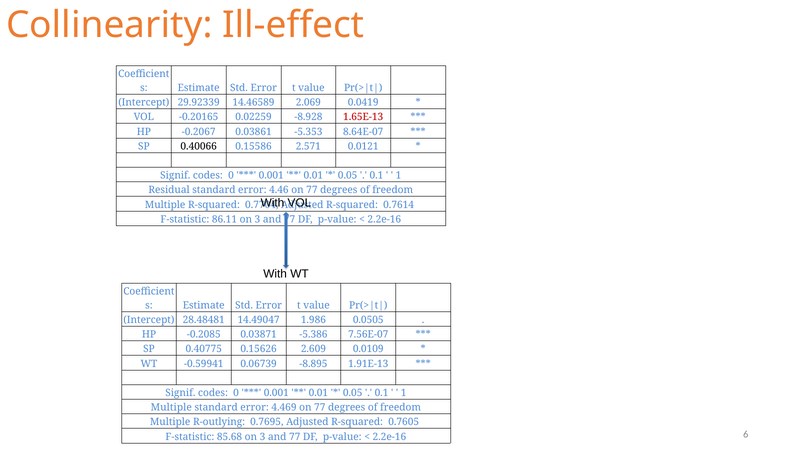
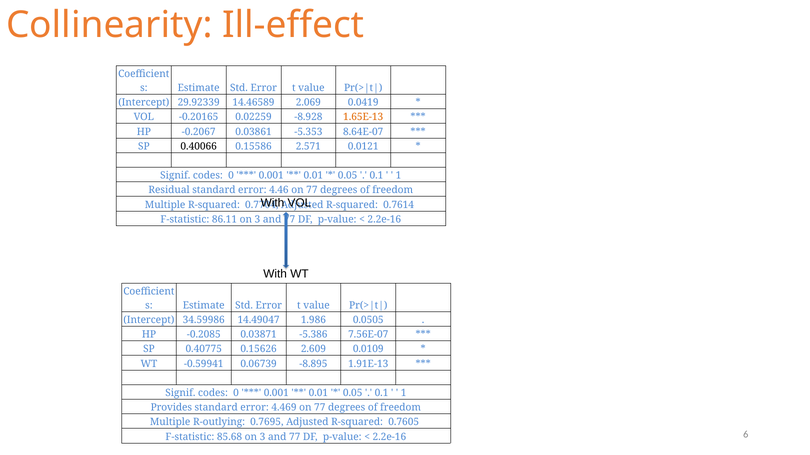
1.65E-13 colour: red -> orange (363, 117)
28.48481: 28.48481 -> 34.59986 (204, 320)
Multiple: Multiple -> Provides (171, 408)
